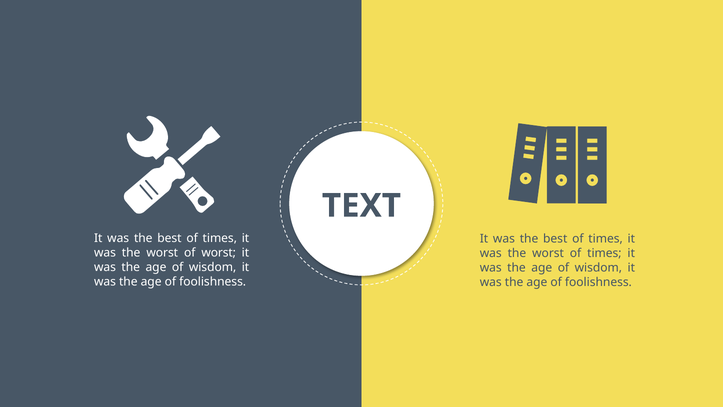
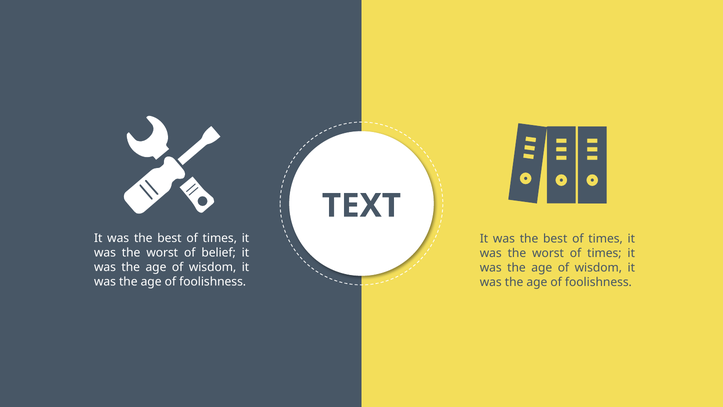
of worst: worst -> belief (219, 253)
